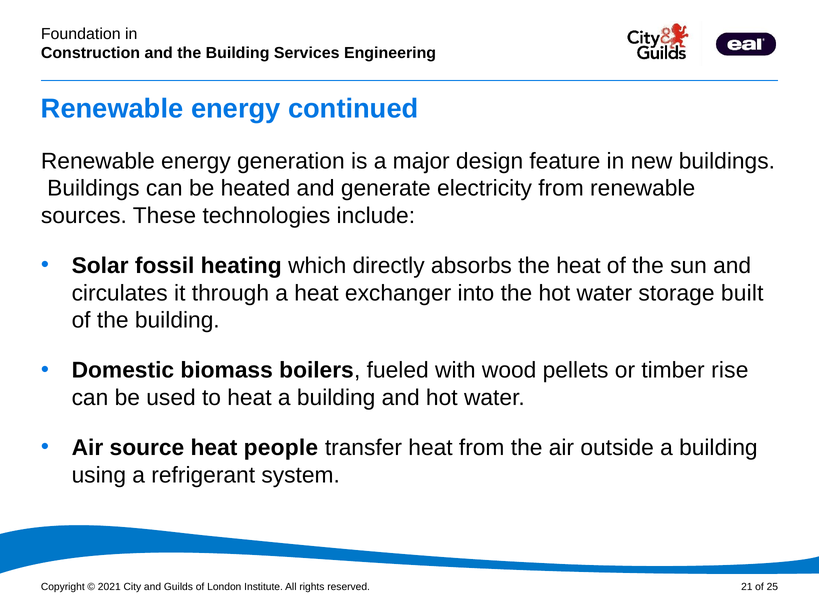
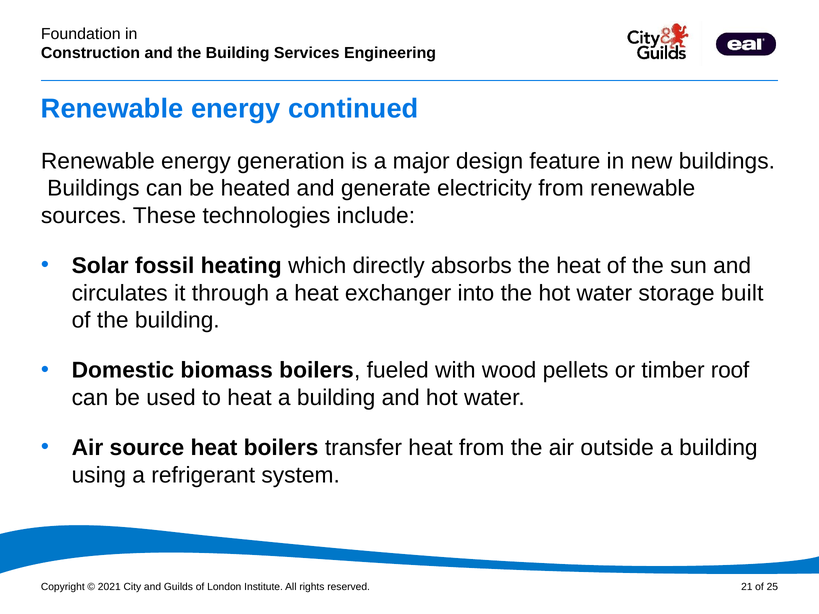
rise: rise -> roof (730, 371)
heat people: people -> boilers (281, 448)
